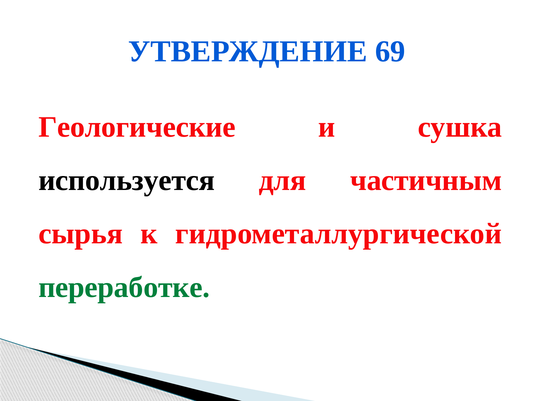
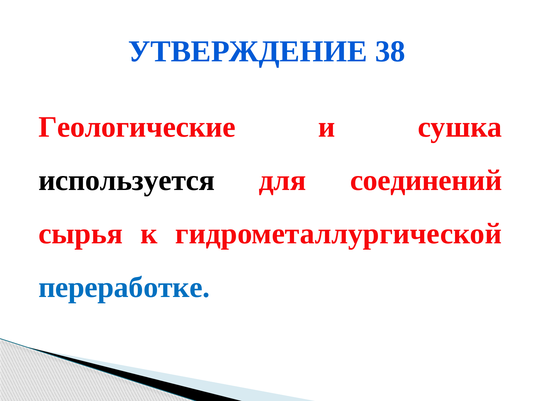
69: 69 -> 38 (390, 52)
частичным: частичным -> соединений (426, 180)
переработке colour: green -> blue (124, 287)
